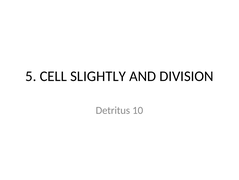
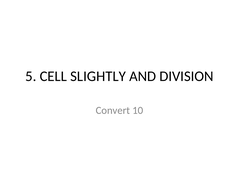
Detritus: Detritus -> Convert (113, 110)
